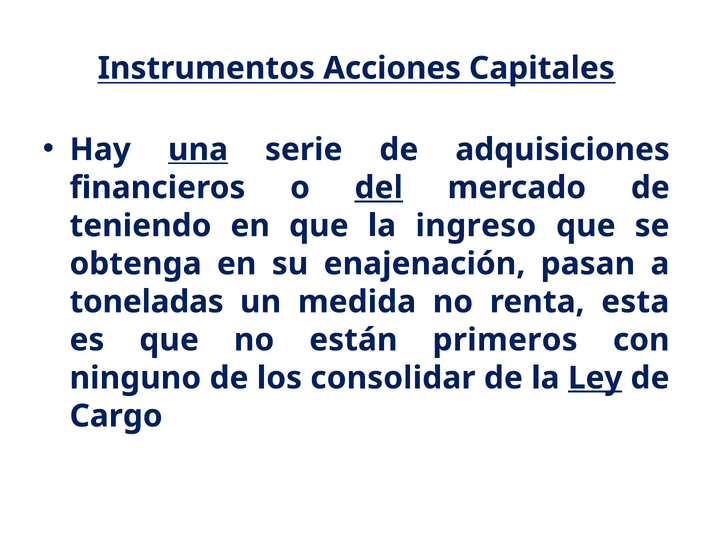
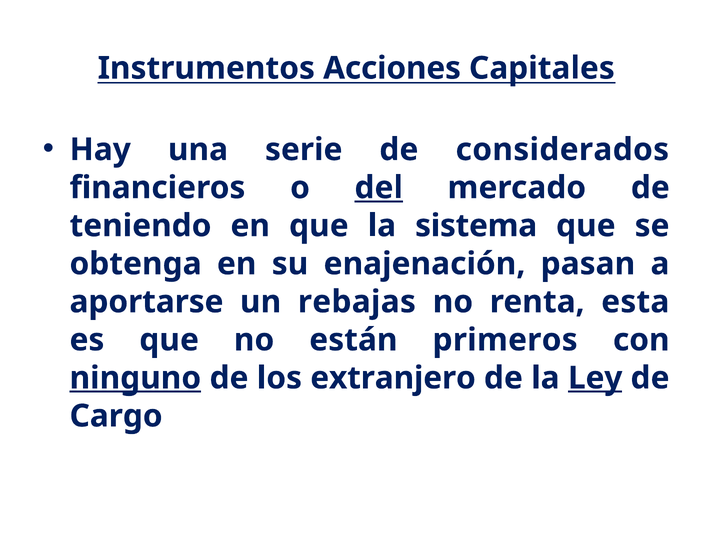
una underline: present -> none (198, 150)
adquisiciones: adquisiciones -> considerados (562, 150)
ingreso: ingreso -> sistema (476, 226)
toneladas: toneladas -> aportarse (147, 302)
medida: medida -> rebajas (357, 302)
ninguno underline: none -> present (135, 378)
consolidar: consolidar -> extranjero (393, 378)
